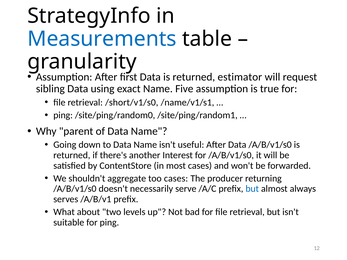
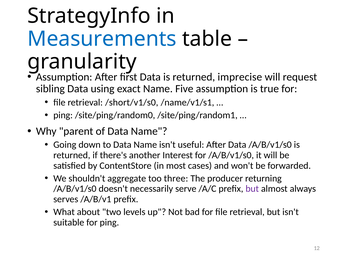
estimator: estimator -> imprecise (240, 77)
too cases: cases -> three (176, 179)
but colour: blue -> purple (252, 189)
